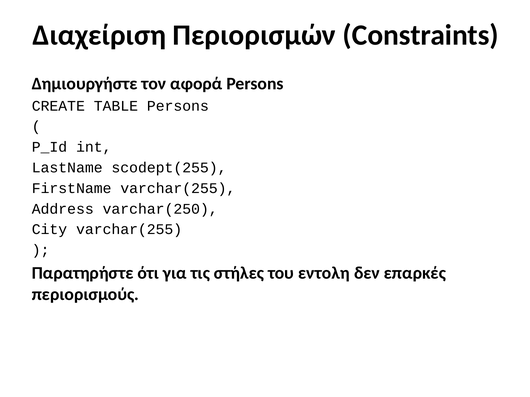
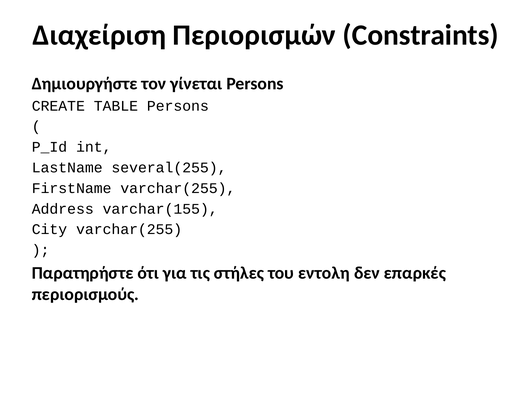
αφορά: αφορά -> γίνεται (196, 84)
scodept(255: scodept(255 -> several(255 (169, 168)
varchar(250: varchar(250 -> varchar(155 (160, 209)
